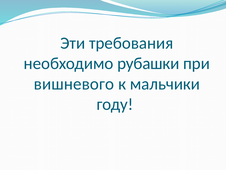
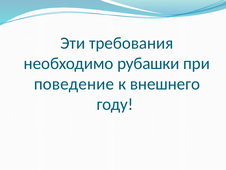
вишневого: вишневого -> поведение (74, 84)
мальчики: мальчики -> внешнего (165, 84)
